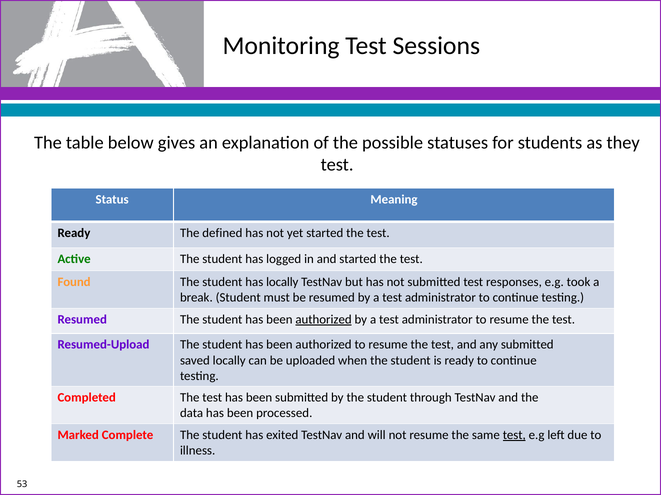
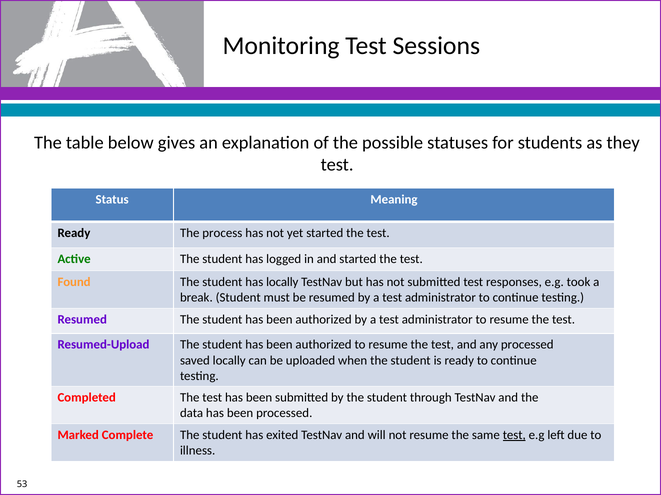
defined: defined -> process (222, 234)
authorized underline: present -> none (324, 320)
any submitted: submitted -> processed (527, 345)
